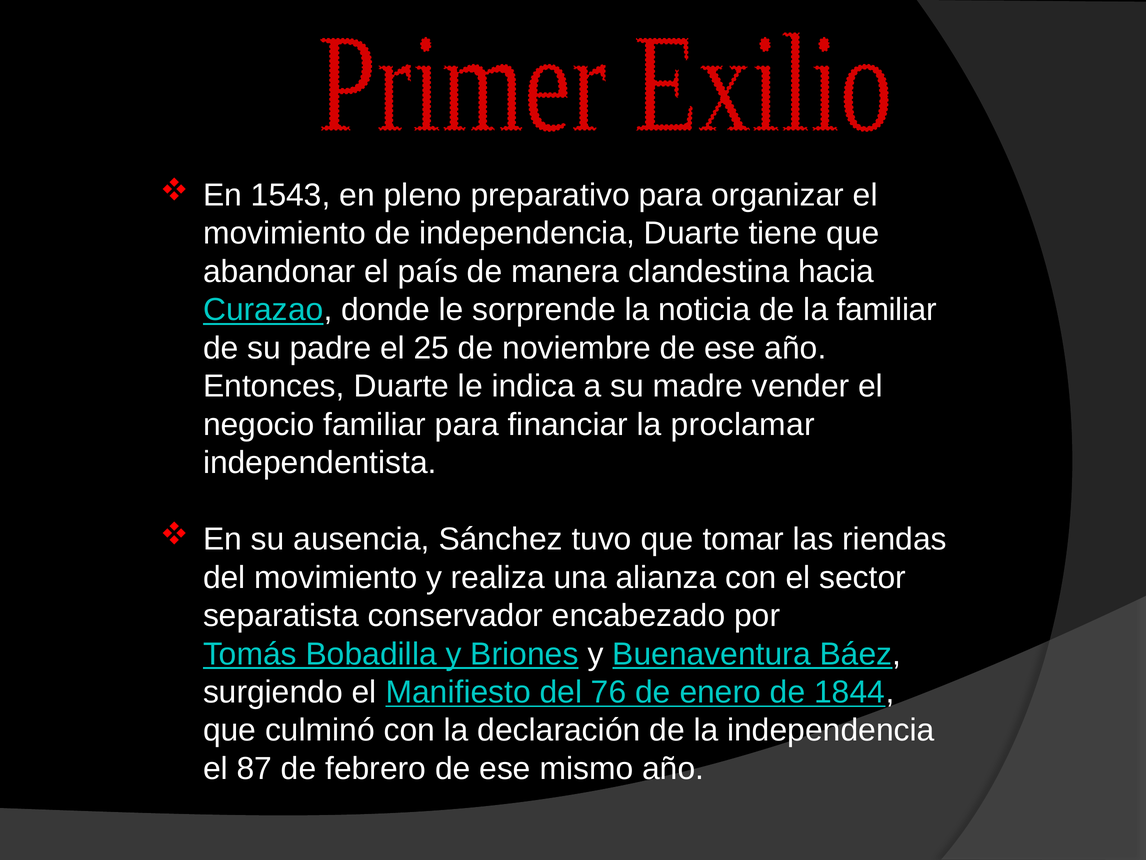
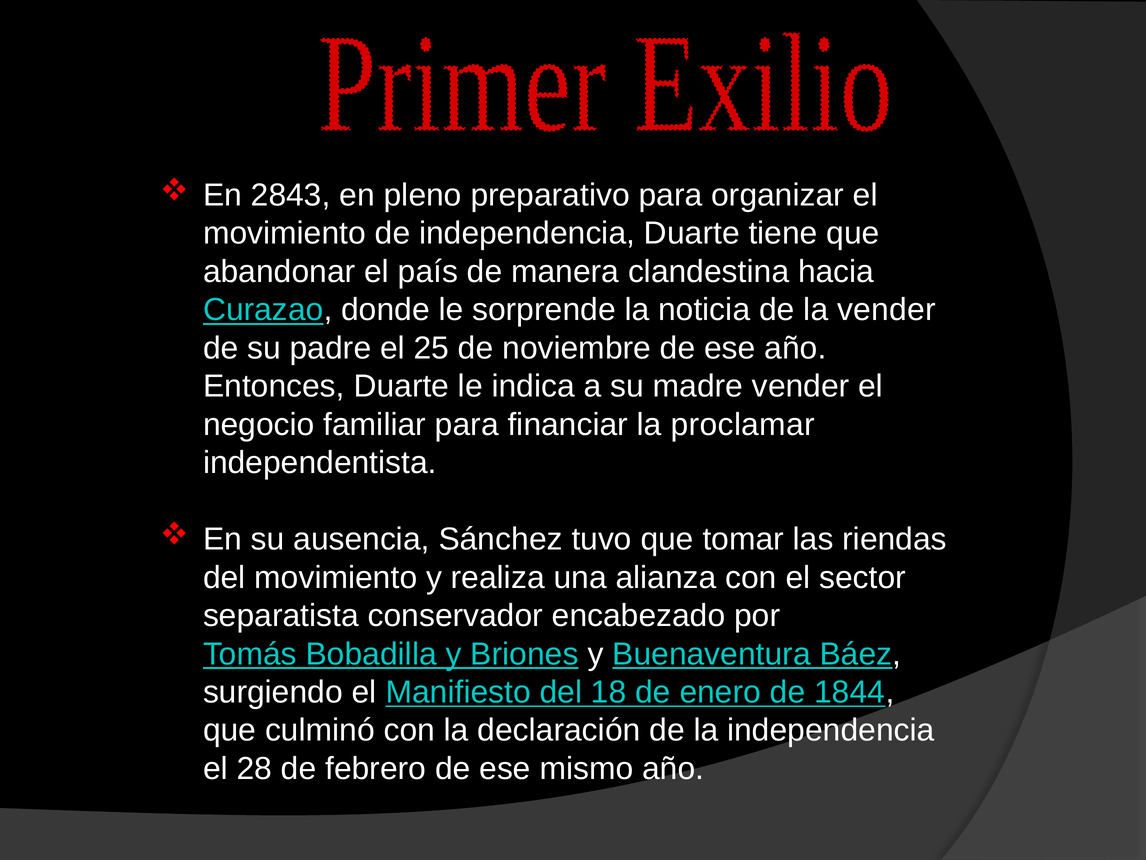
1543: 1543 -> 2843 (291, 195)
la familiar: familiar -> vender (886, 310)
76: 76 -> 18 (609, 692)
87: 87 -> 28 (254, 768)
